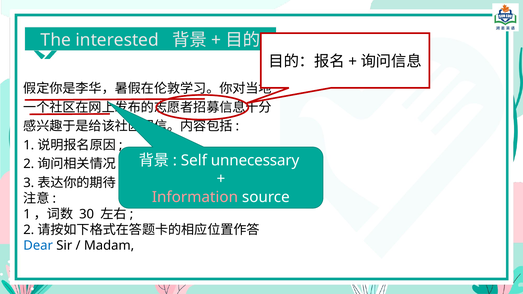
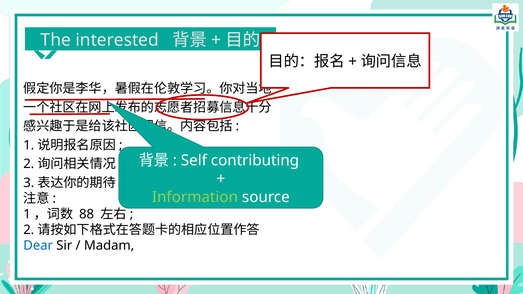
unnecessary: unnecessary -> contributing (255, 160)
Information colour: pink -> light green (195, 197)
30: 30 -> 88 (87, 214)
